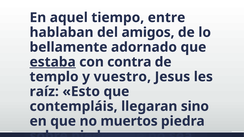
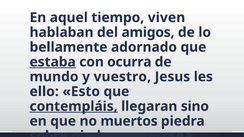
entre: entre -> viven (166, 18)
contra: contra -> ocurra (129, 62)
templo: templo -> mundo (54, 77)
raíz: raíz -> ello (44, 92)
contempláis underline: none -> present (74, 107)
